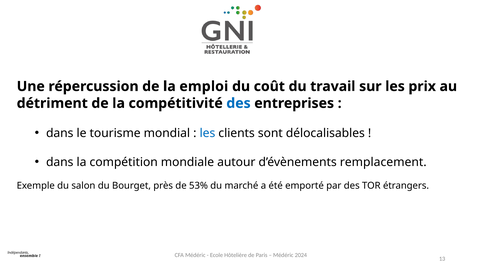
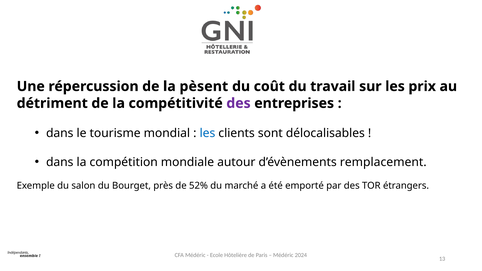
emploi: emploi -> pèsent (204, 86)
des colour: blue -> purple (239, 103)
53%: 53% -> 52% (198, 186)
